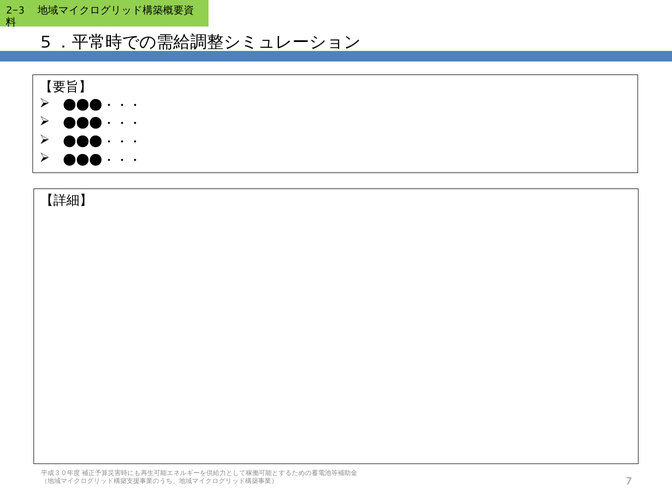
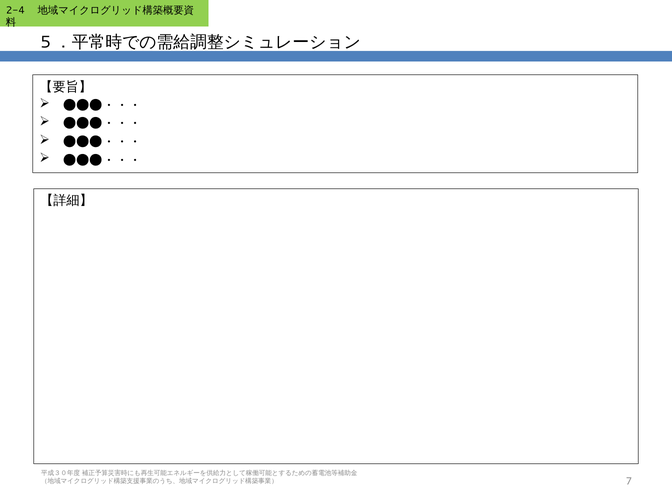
2-3: 2-3 -> 2-4 (15, 10)
